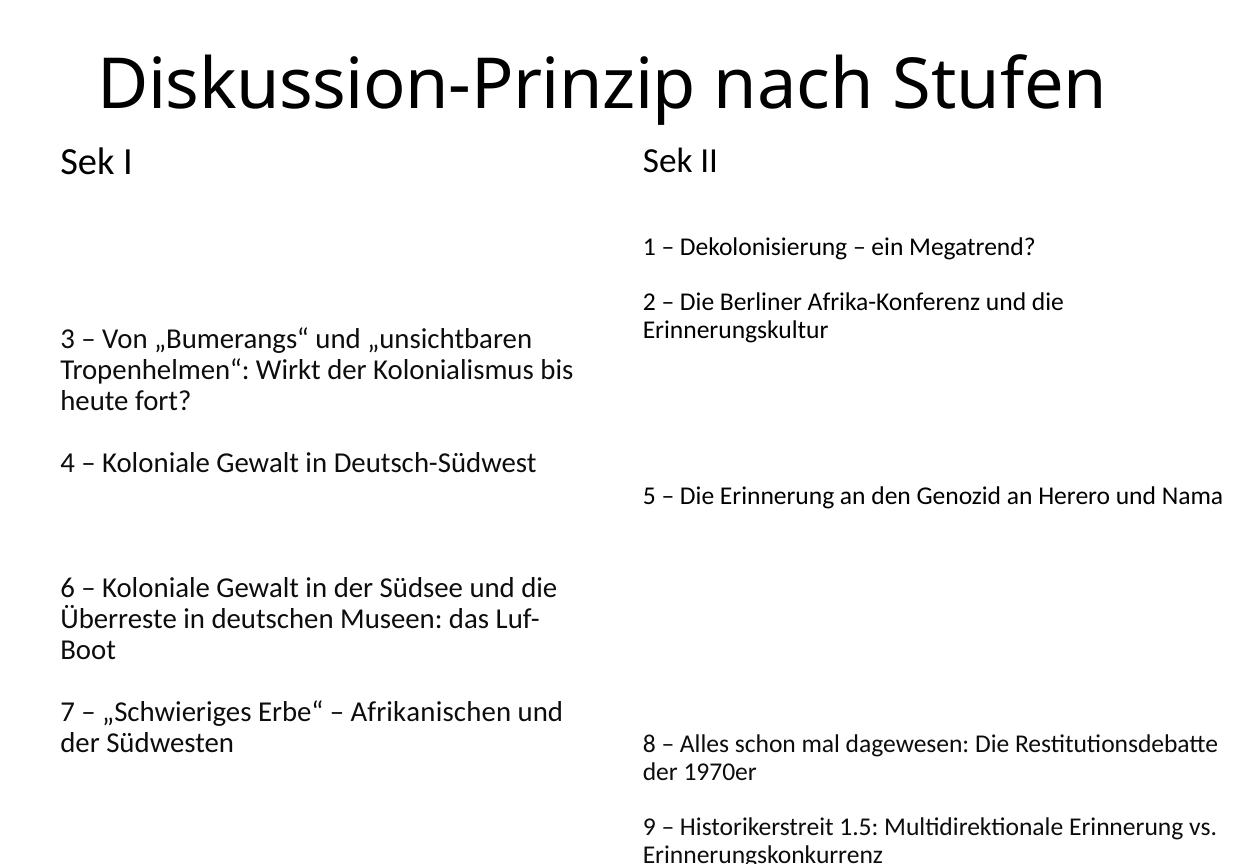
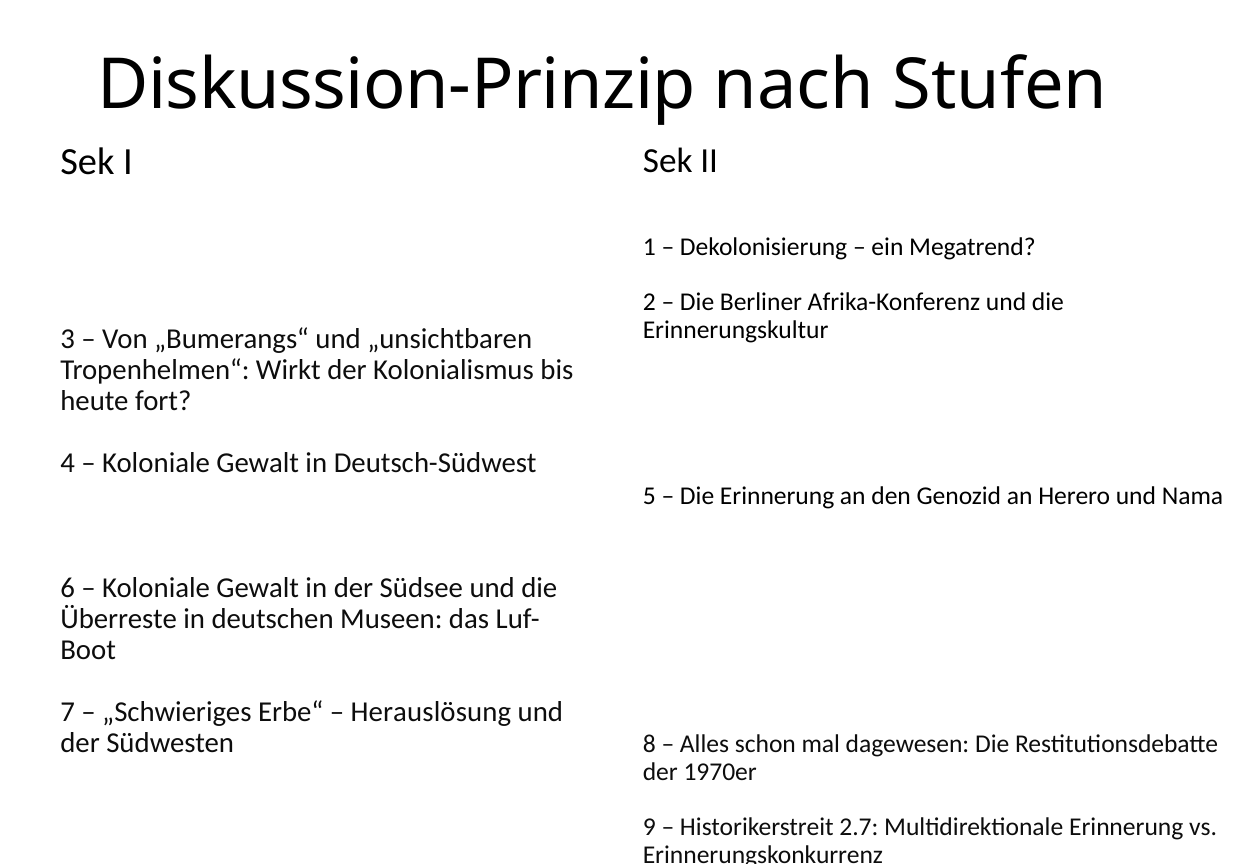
Afrikanischen: Afrikanischen -> Herauslösung (431, 712)
1.5: 1.5 -> 2.7 (859, 827)
